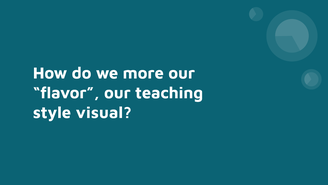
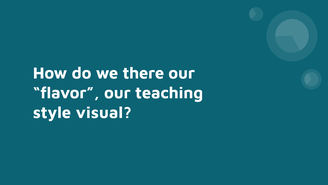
more: more -> there (143, 73)
